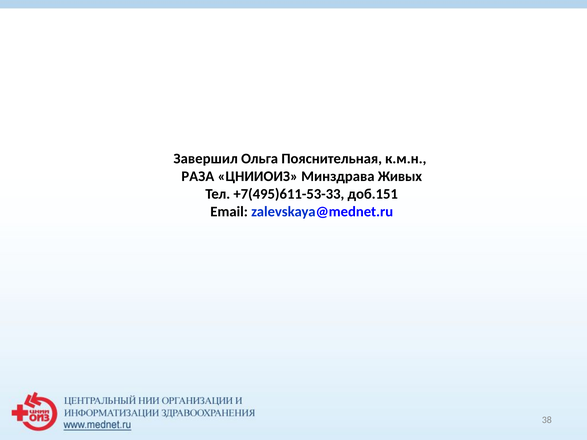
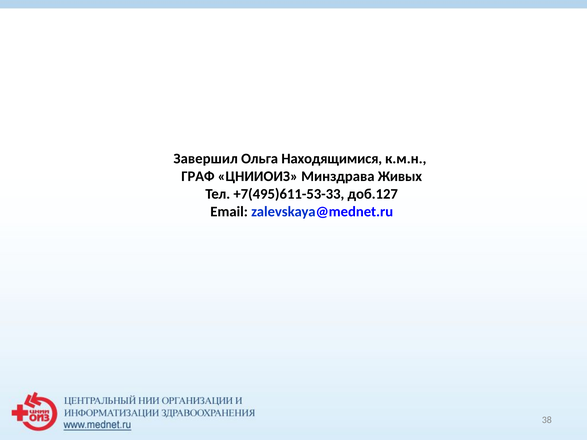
Пояснительная: Пояснительная -> Находящимися (332, 159)
РАЗА: РАЗА -> ГРАФ (198, 176)
доб.151: доб.151 -> доб.127 (373, 194)
